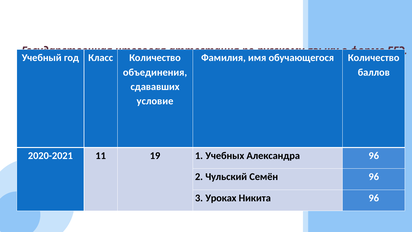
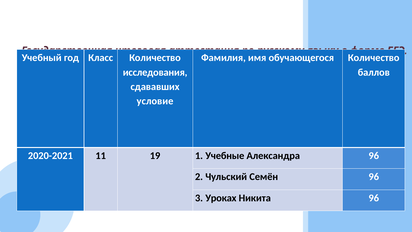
объединения: объединения -> исследования (155, 72)
Учебных: Учебных -> Учебные (225, 156)
